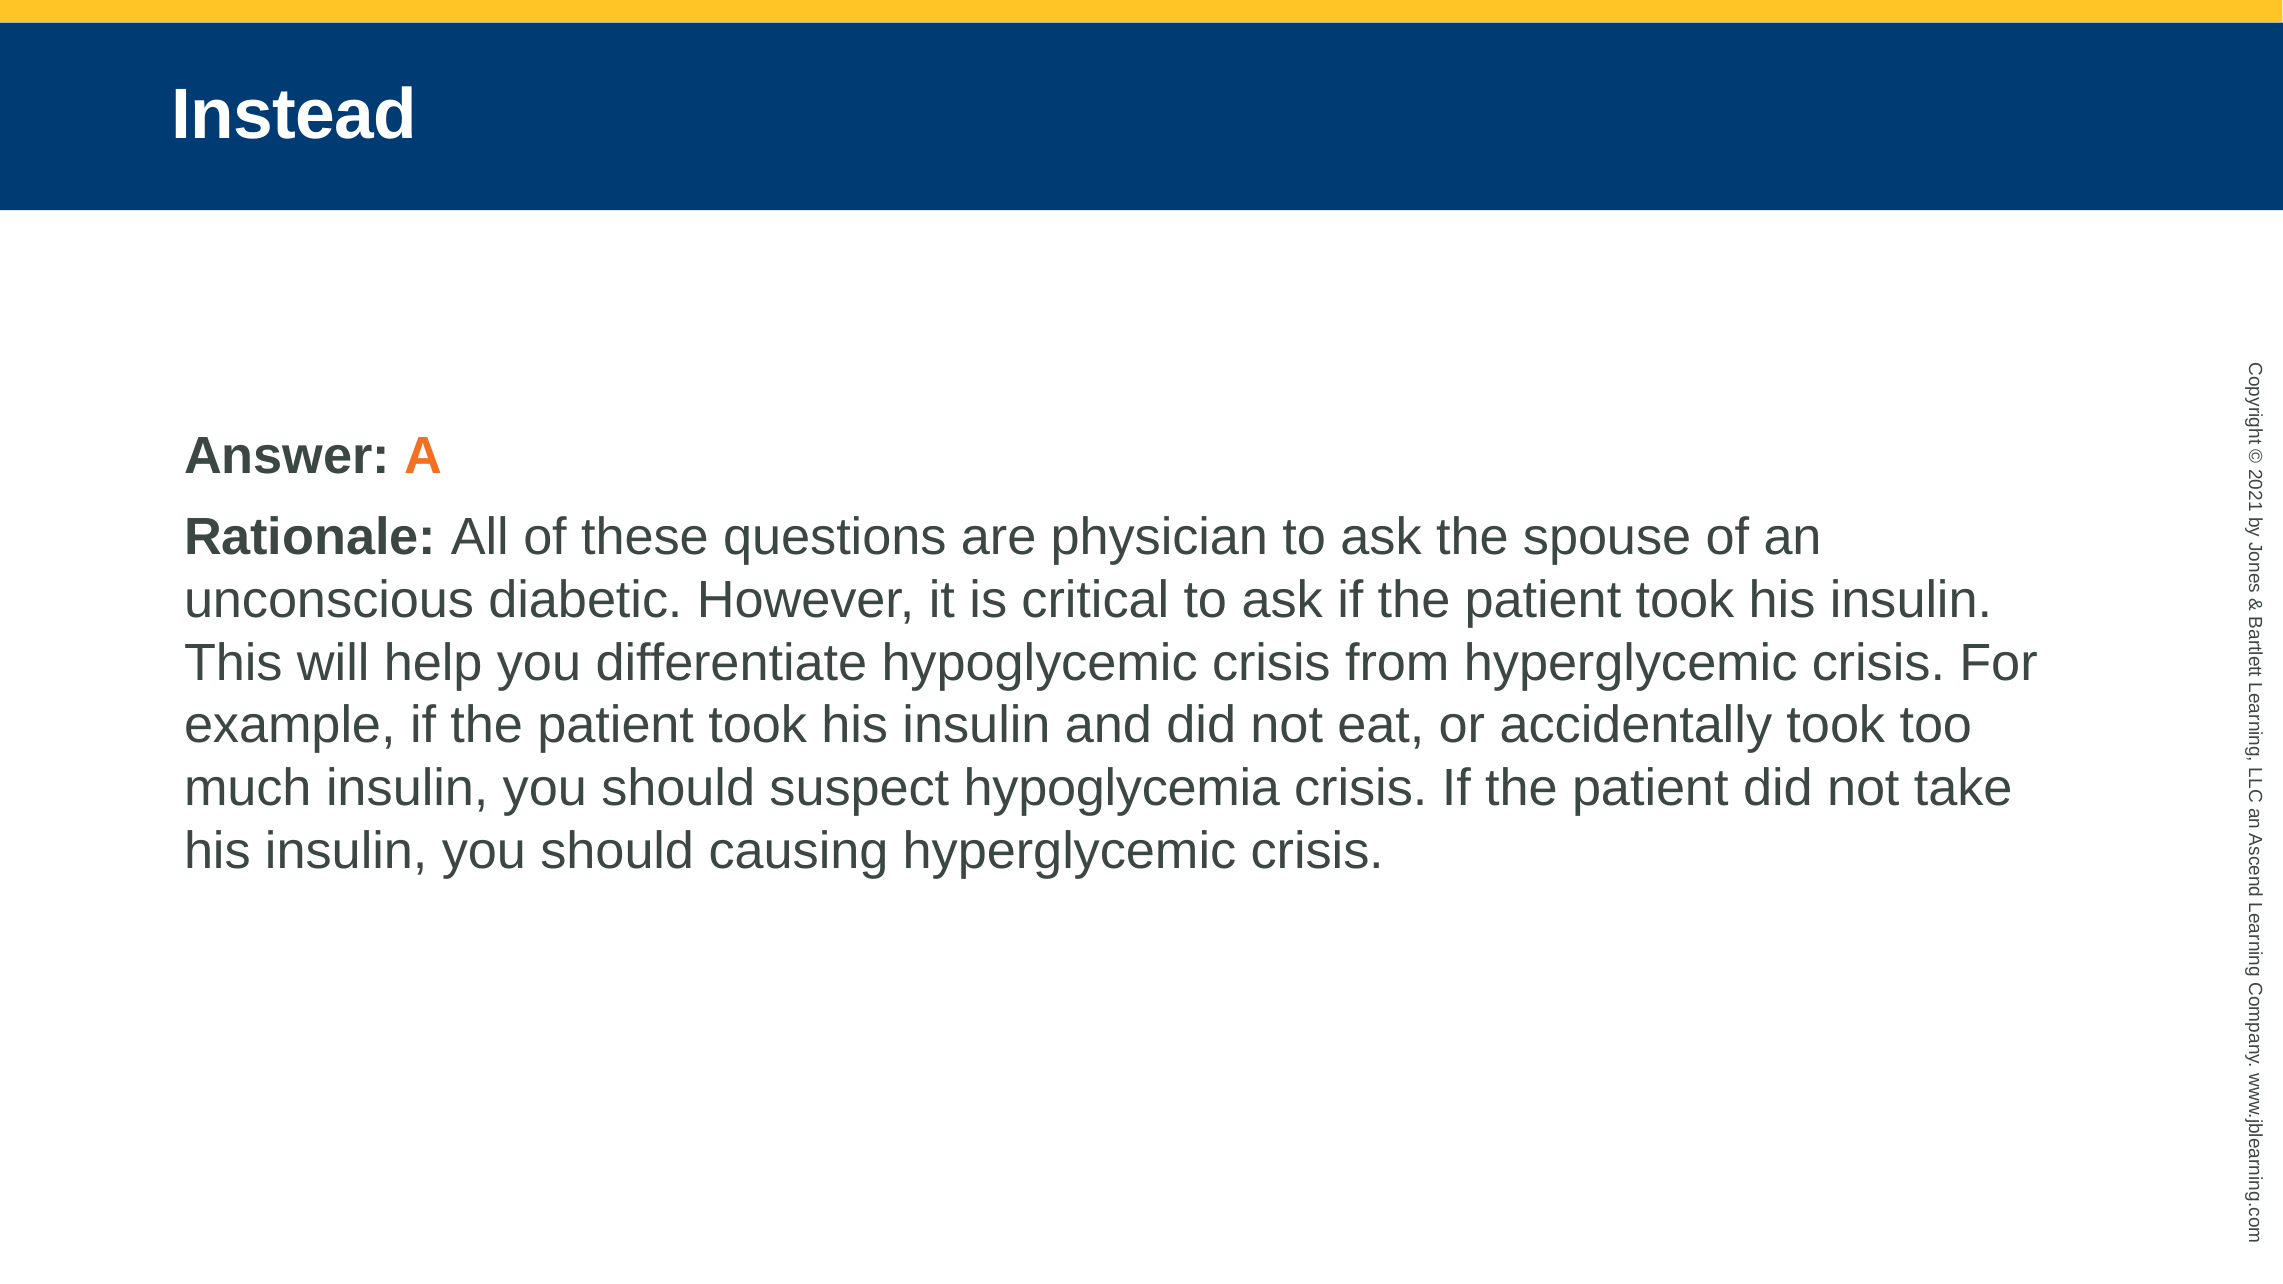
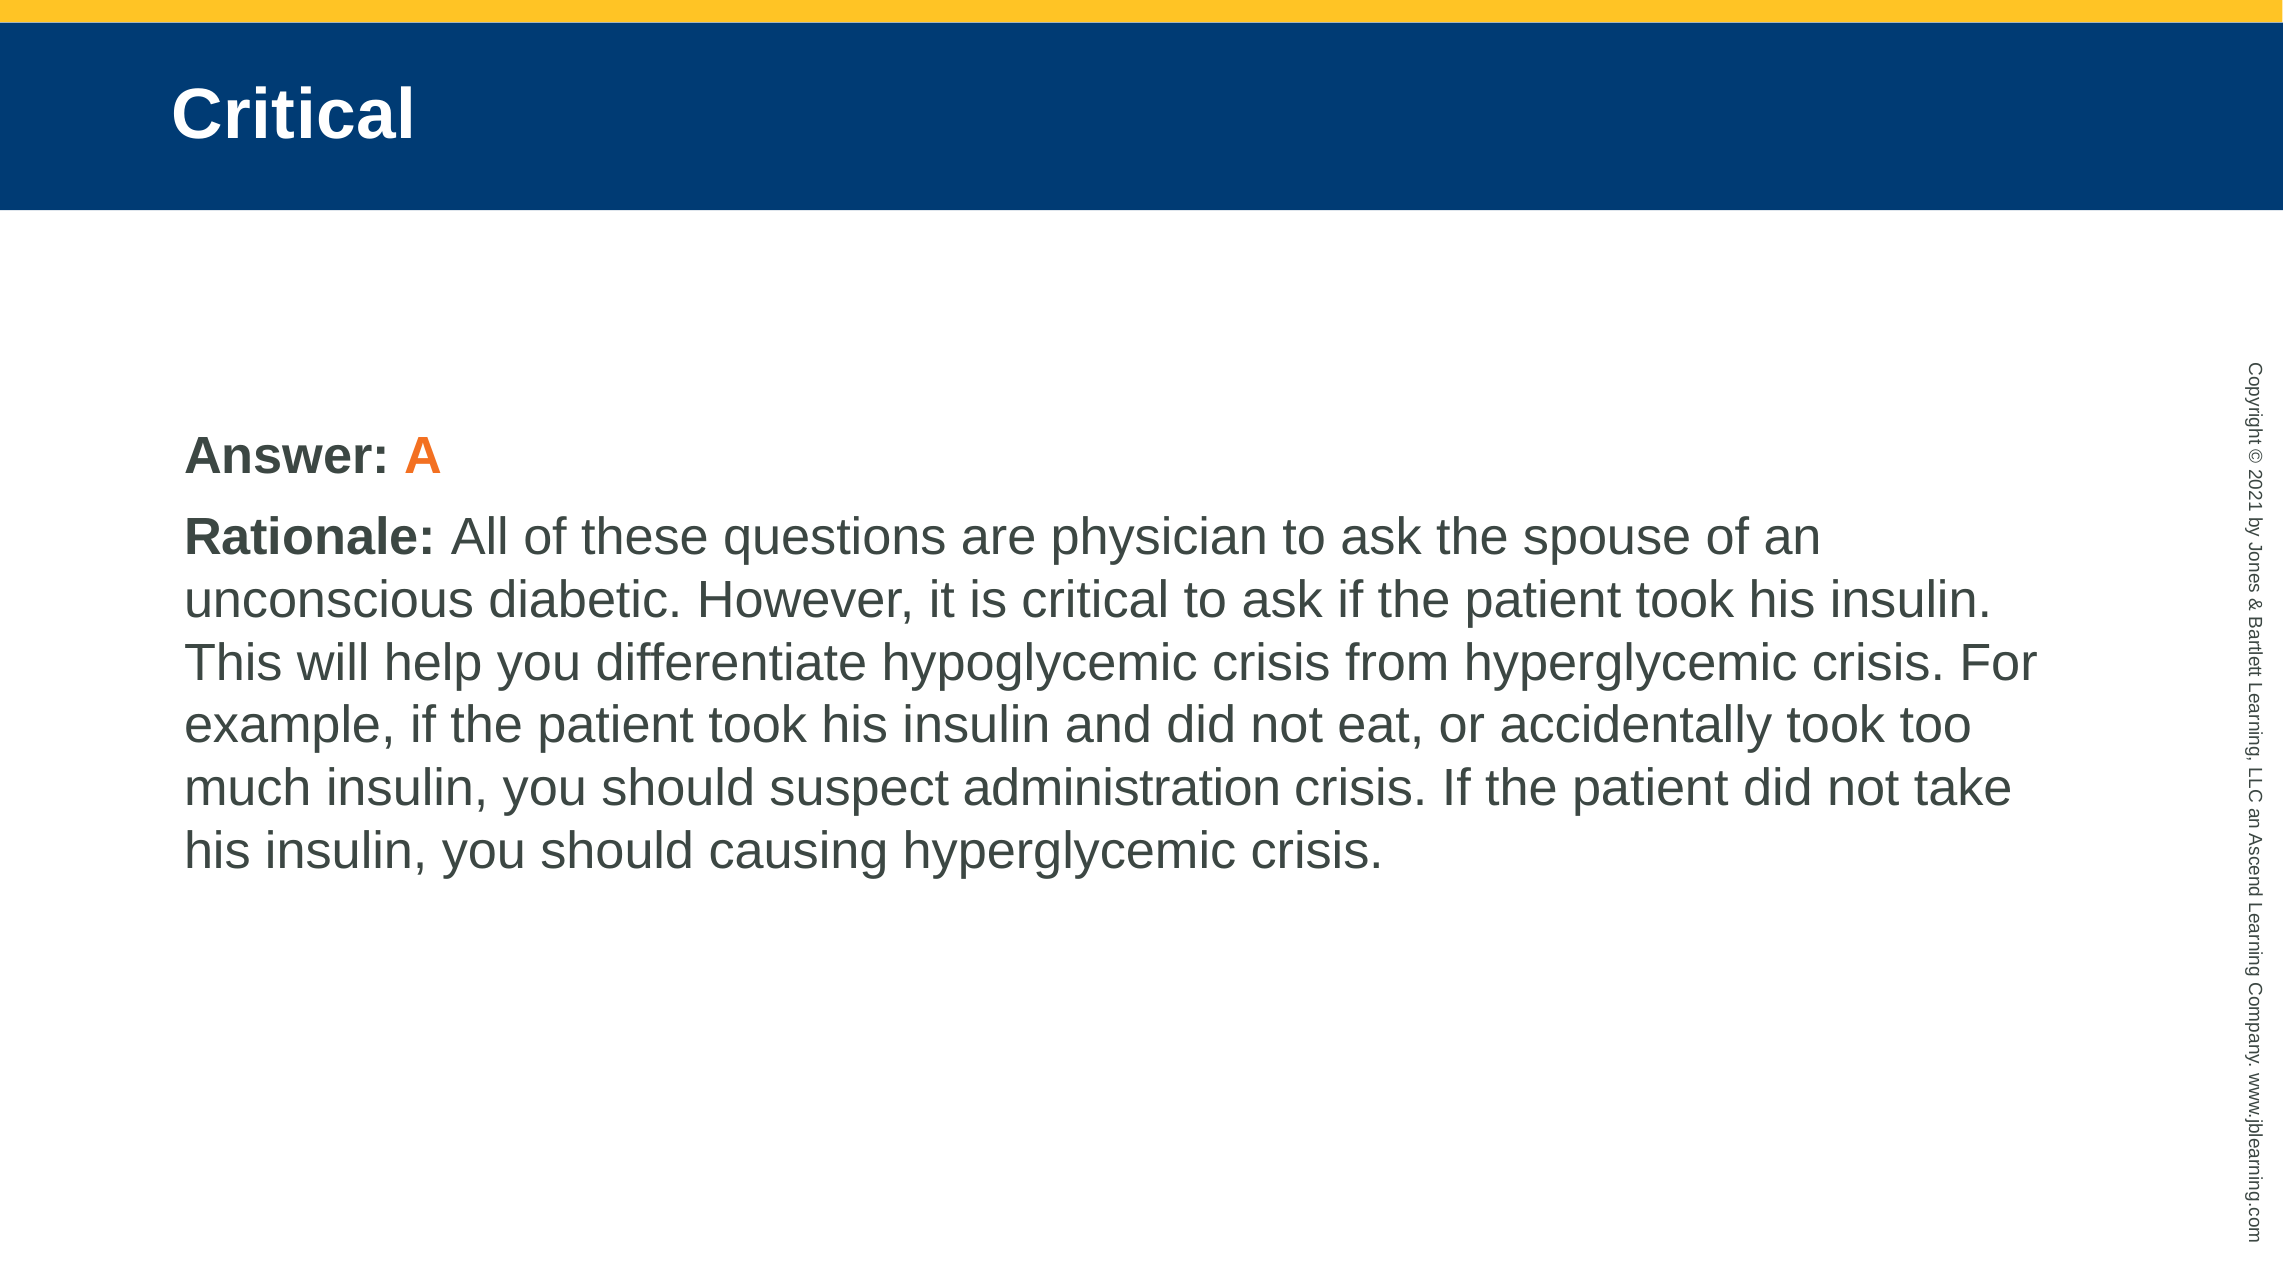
Instead: Instead -> Critical (294, 115)
hypoglycemia: hypoglycemia -> administration (1122, 788)
